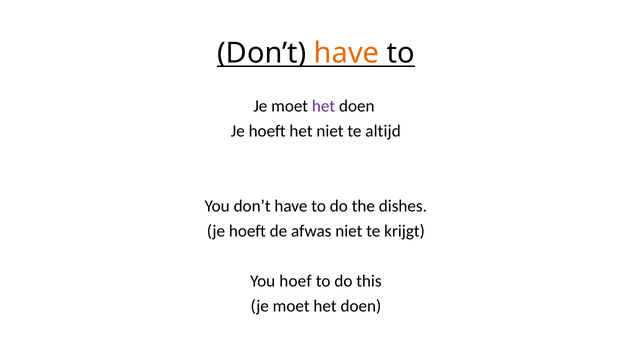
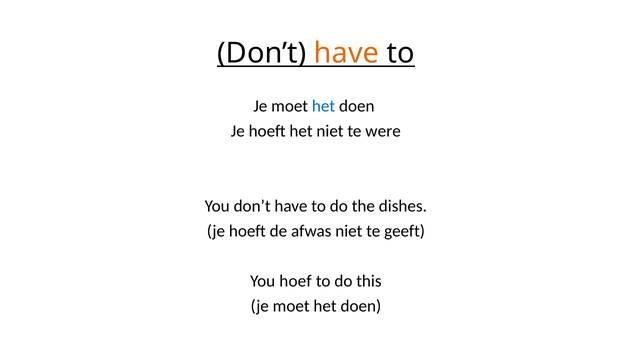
het colour: purple -> blue (324, 106)
altijd: altijd -> were (383, 131)
krijgt: krijgt -> geeft (405, 231)
